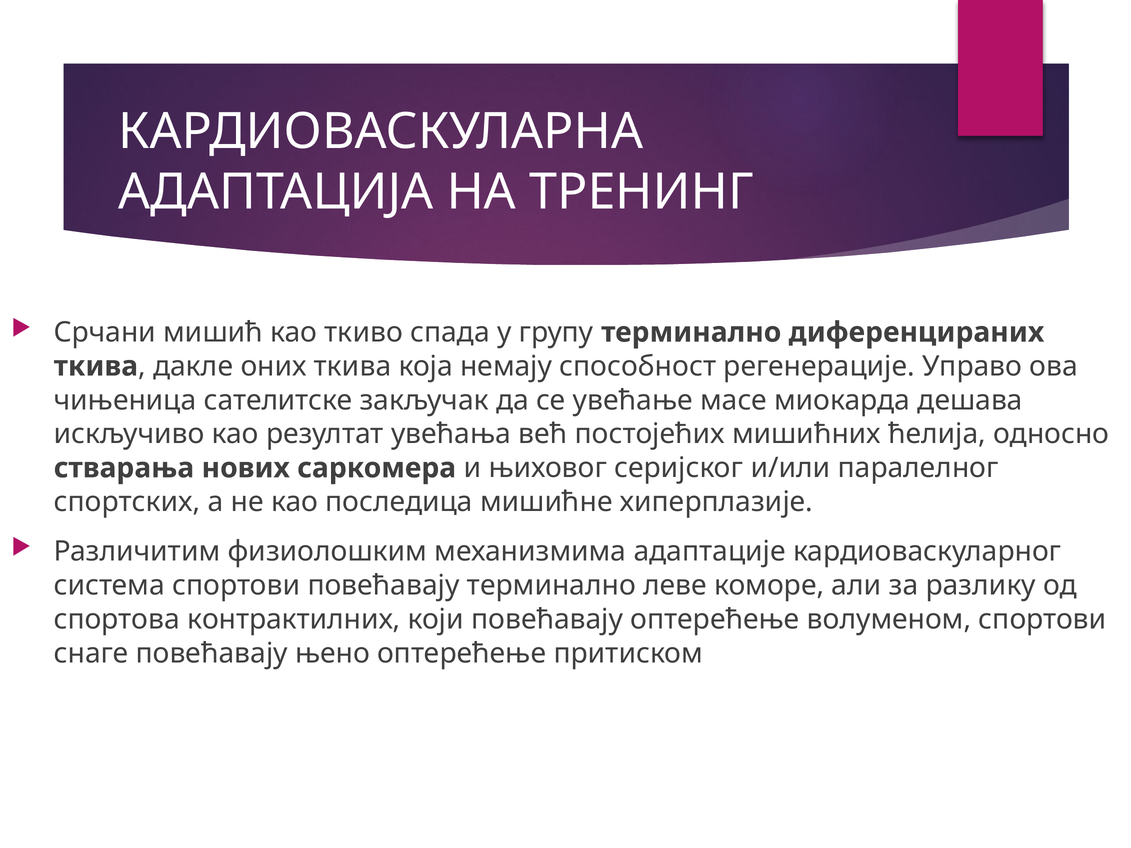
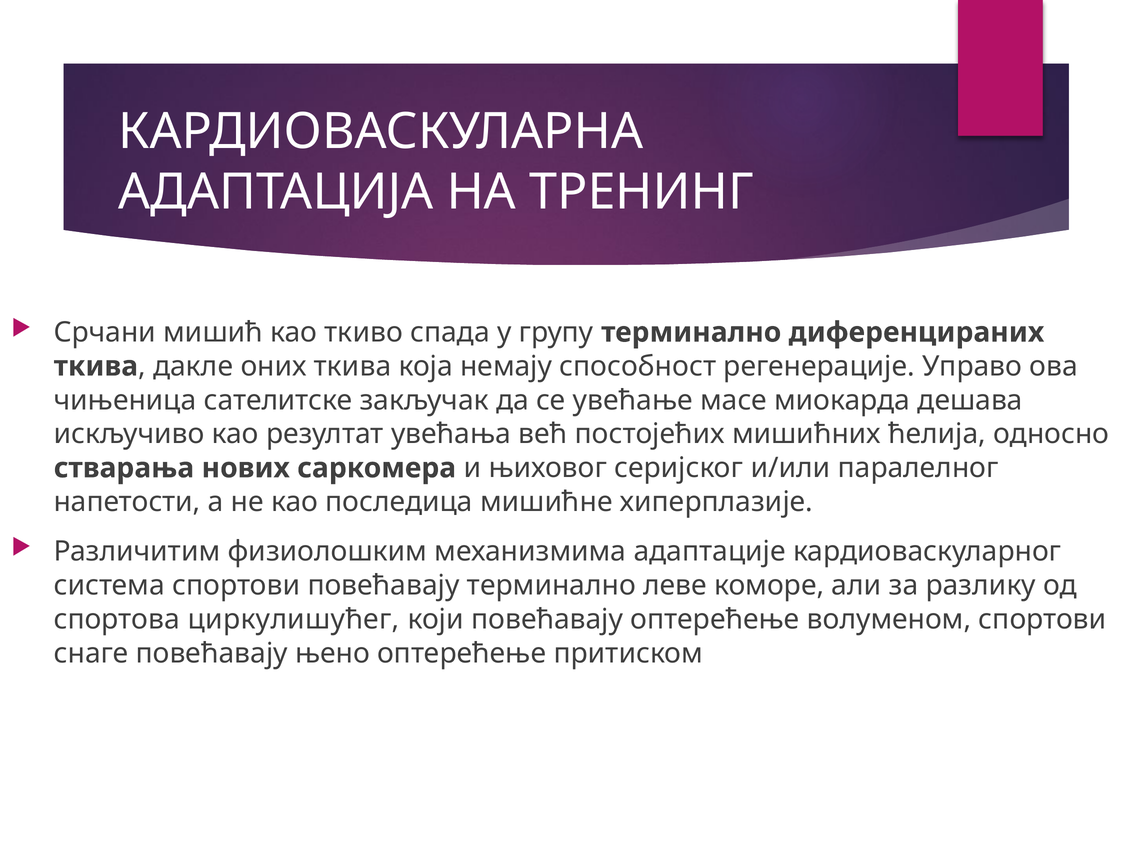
спортских: спортских -> напетости (127, 502)
контрактилних: контрактилних -> циркулишућег (294, 620)
